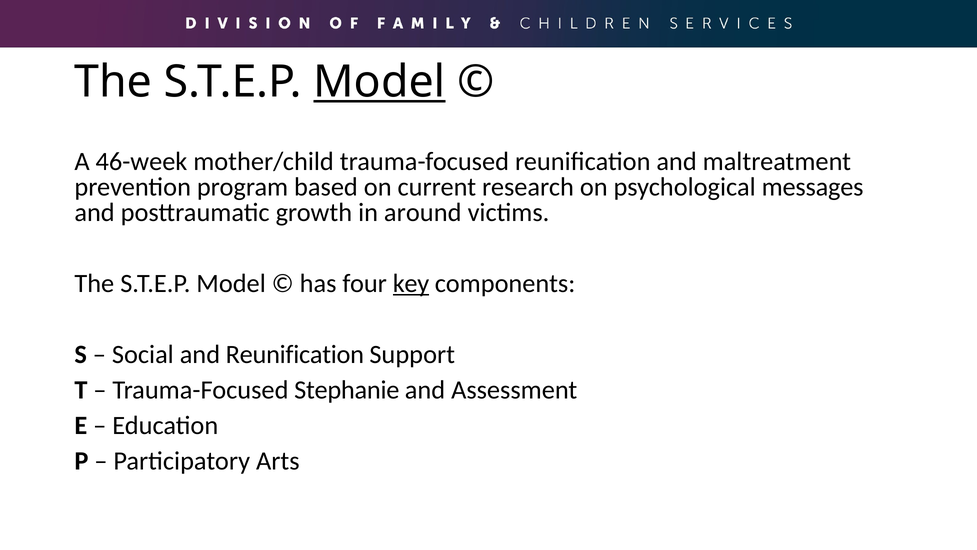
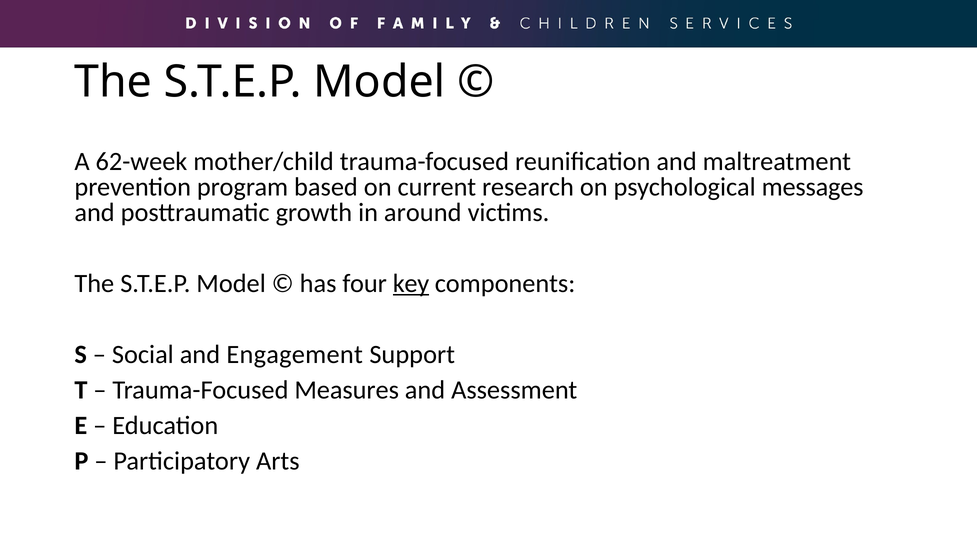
Model underline: present -> none (379, 82)
46-week: 46-week -> 62-week (141, 162)
and Reunification: Reunification -> Engagement (295, 354)
Stephanie: Stephanie -> Measures (347, 390)
